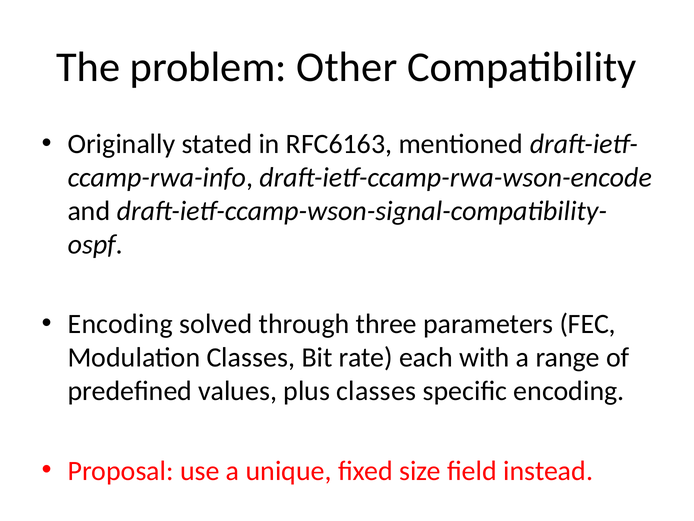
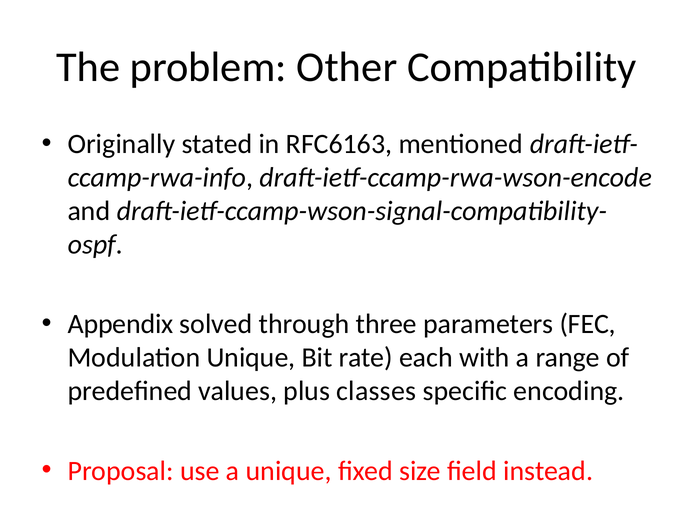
Encoding: Encoding -> Appendix (120, 324)
Modulation Classes: Classes -> Unique (251, 357)
